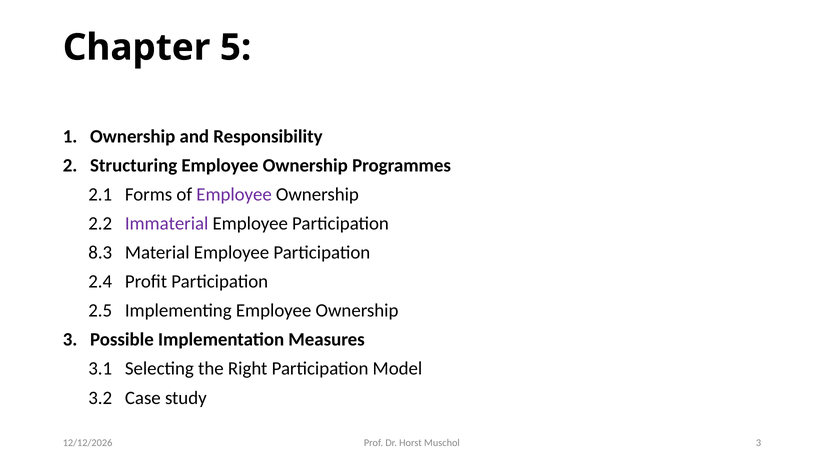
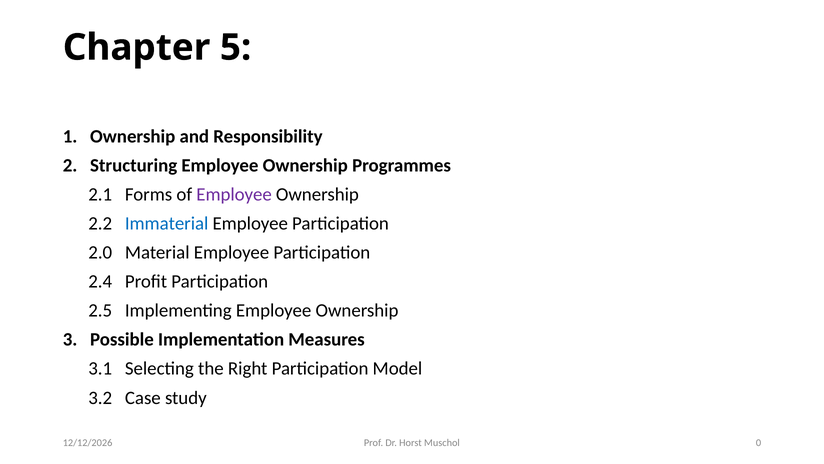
Immaterial colour: purple -> blue (167, 223)
8.3: 8.3 -> 2.0 (100, 252)
Muschol 3: 3 -> 0 (759, 443)
